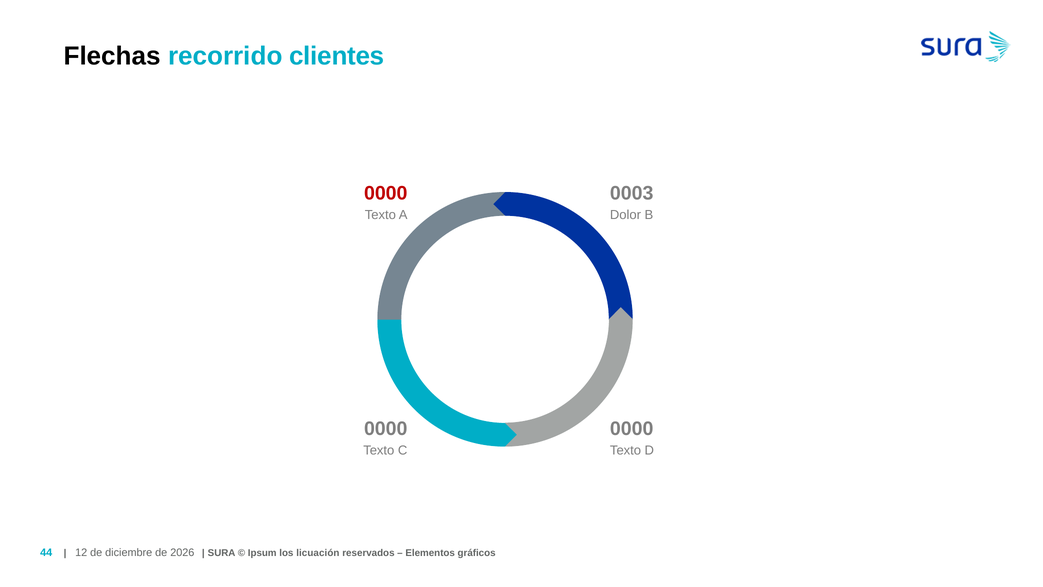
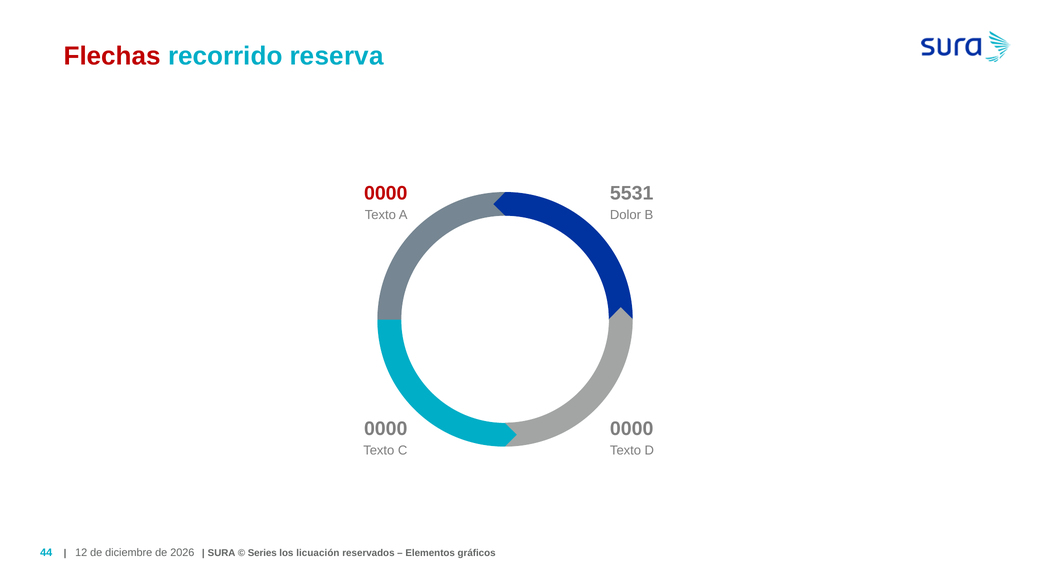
Flechas colour: black -> red (112, 56)
clientes: clientes -> reserva (337, 56)
0003: 0003 -> 5531 (632, 193)
Ipsum: Ipsum -> Series (262, 553)
